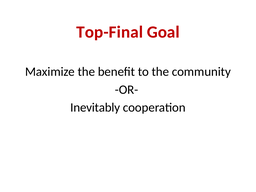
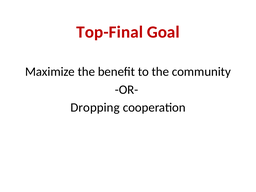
Inevitably: Inevitably -> Dropping (95, 108)
